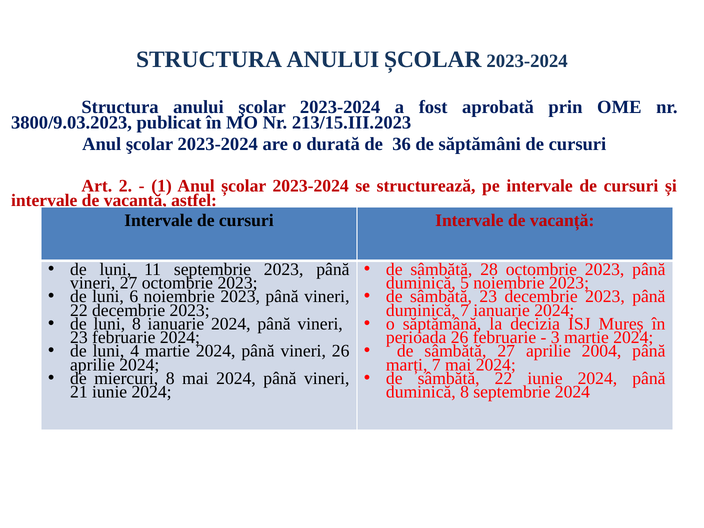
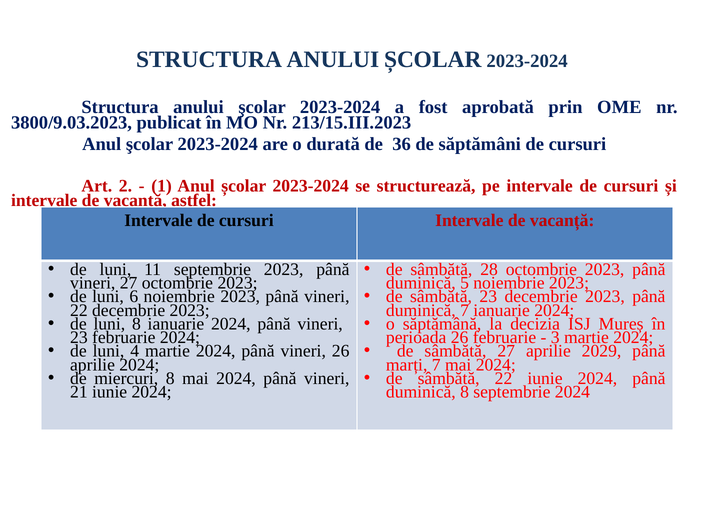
2004: 2004 -> 2029 (602, 351)
